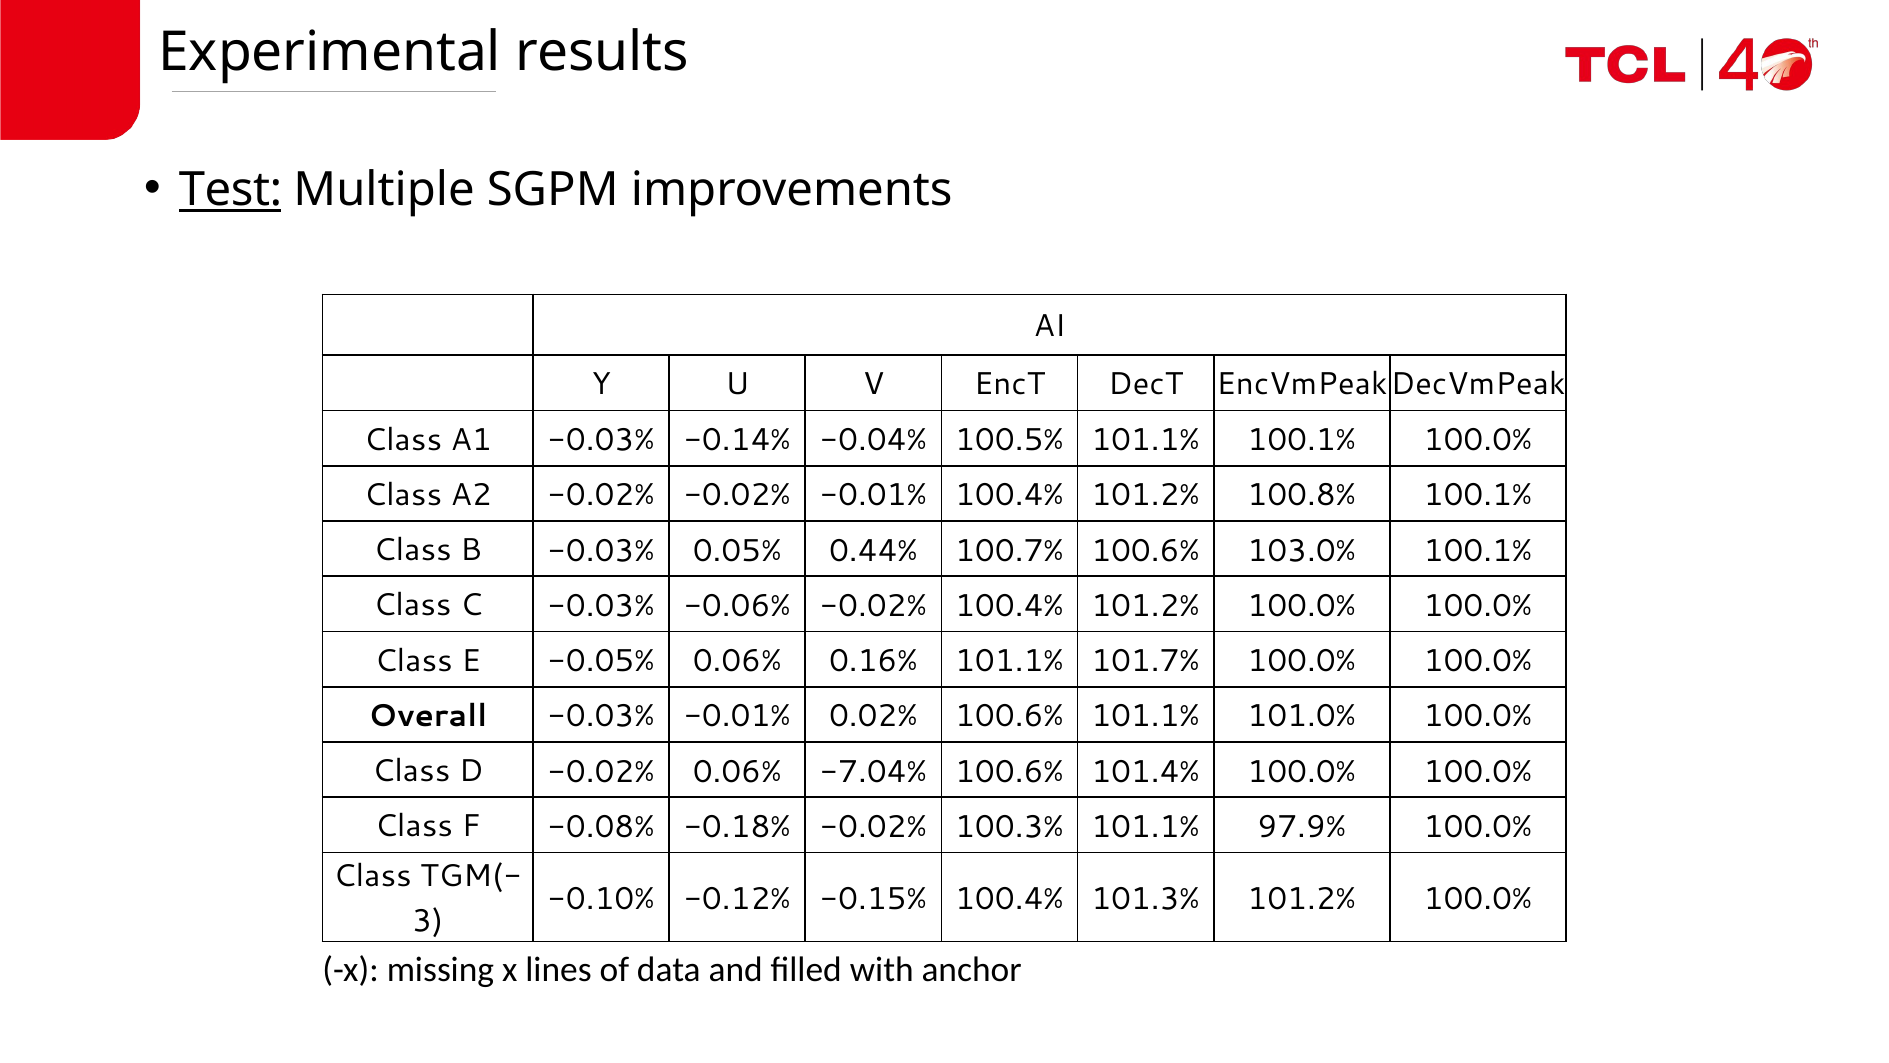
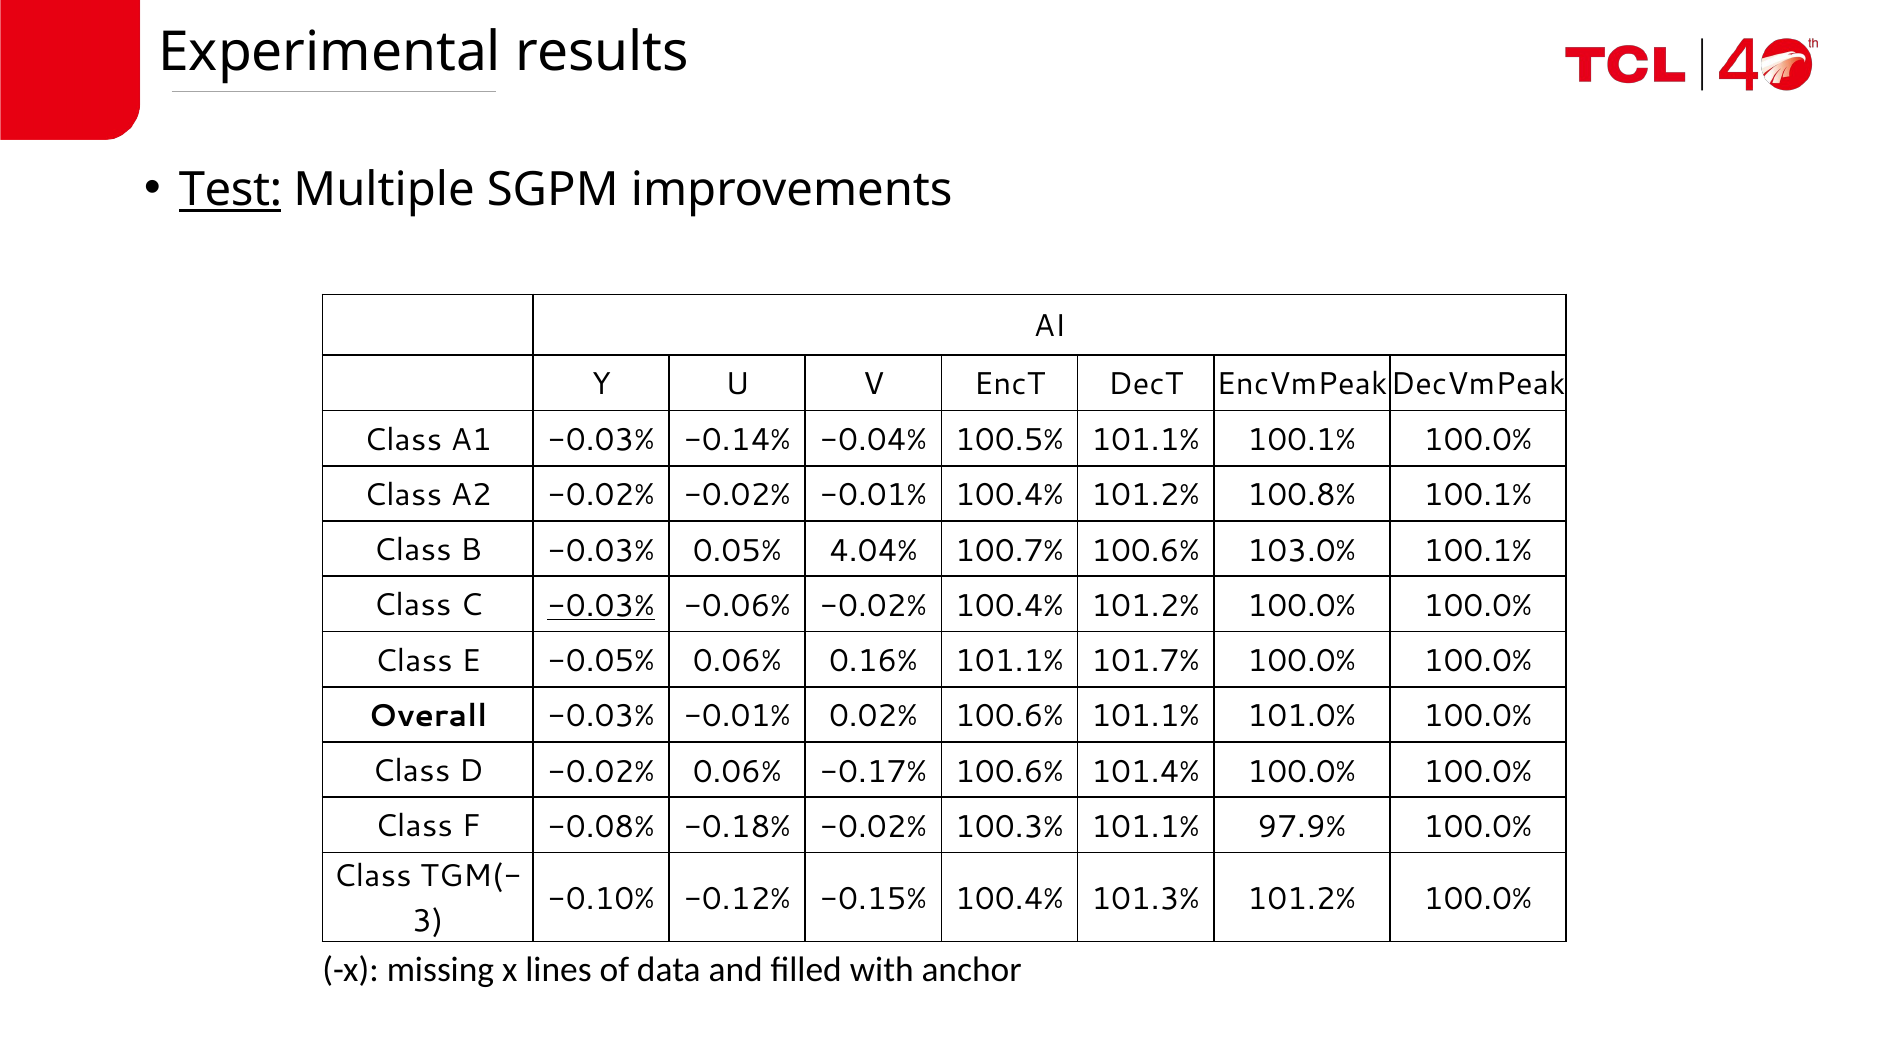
0.44%: 0.44% -> 4.04% (873, 551)
-0.03% underline: none -> present (601, 606)
-7.04%: -7.04% -> -0.17% (873, 771)
